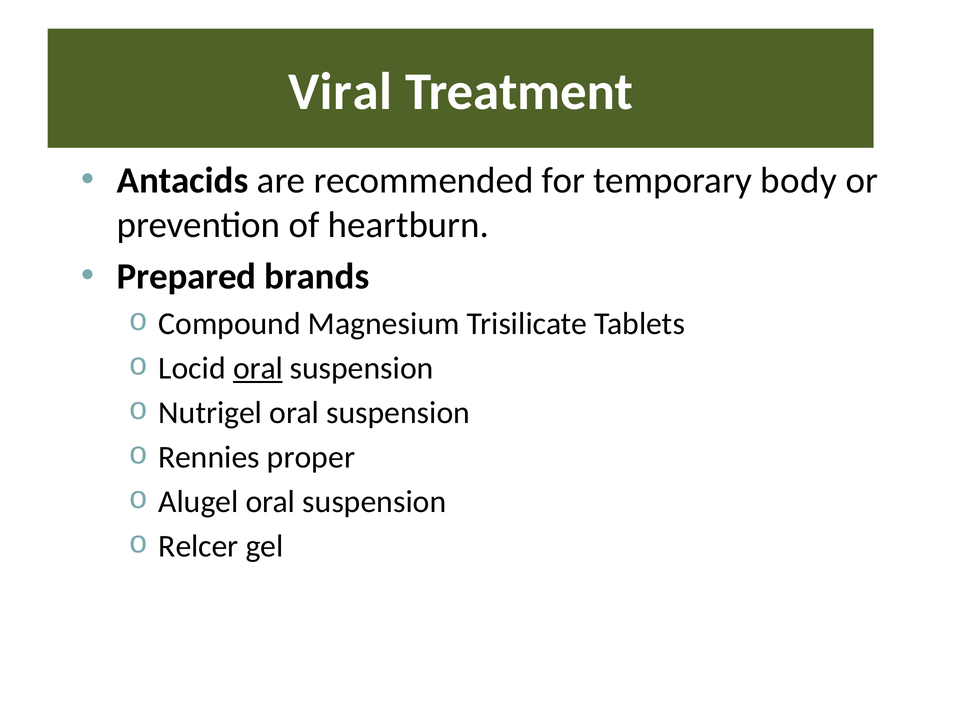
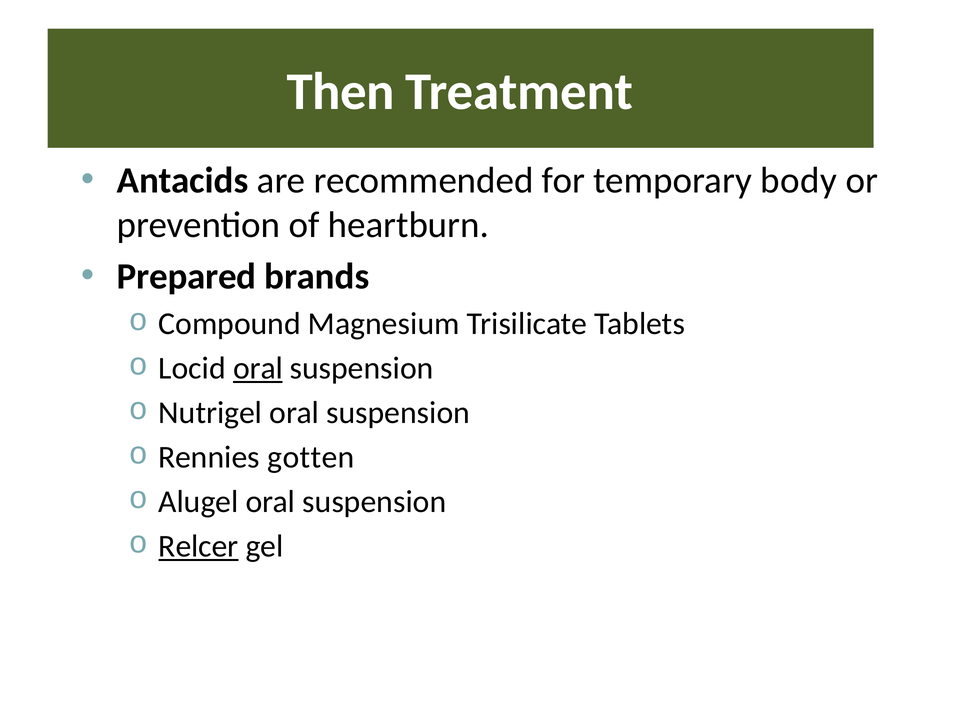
Viral: Viral -> Then (341, 92)
proper: proper -> gotten (311, 457)
Relcer underline: none -> present (198, 546)
